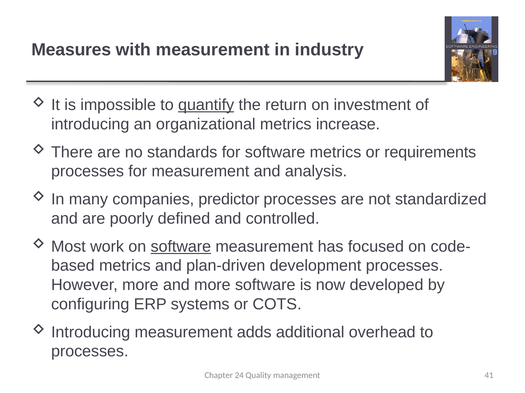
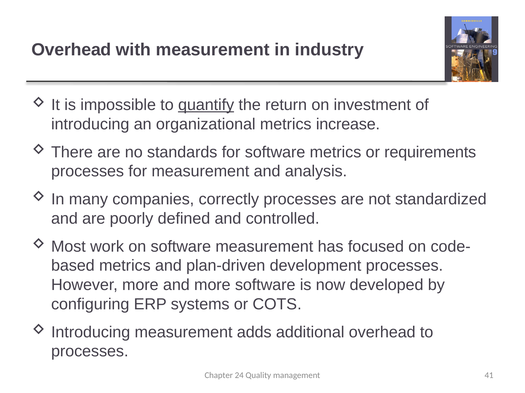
Measures: Measures -> Overhead (71, 50)
predictor: predictor -> correctly (229, 200)
software underline: present -> none (181, 247)
